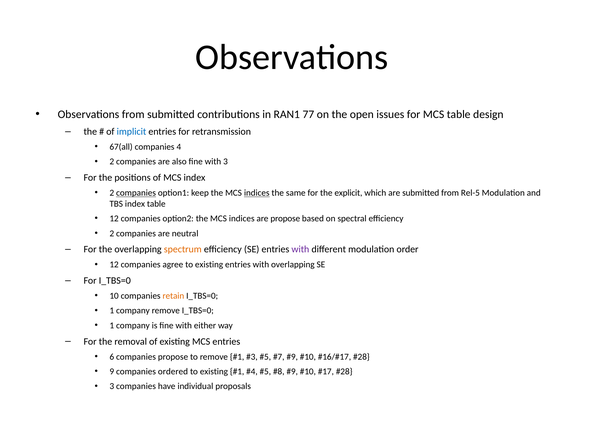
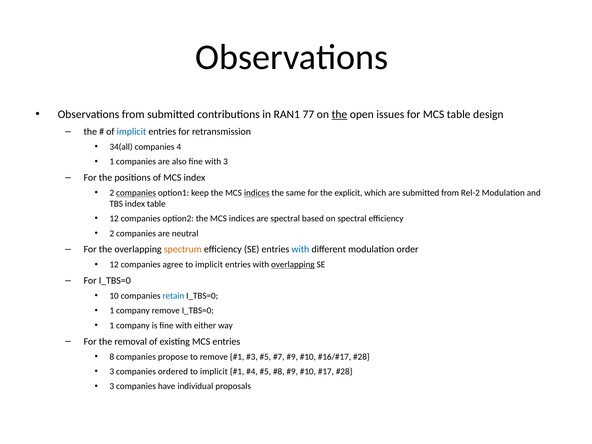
the underline: none -> present (339, 114)
67(all: 67(all -> 34(all (121, 147)
2: 2 -> 1 (112, 162)
Rel-5: Rel-5 -> Rel-2 (470, 193)
are propose: propose -> spectral (285, 219)
with colour: purple -> blue (300, 249)
agree to existing: existing -> implicit (209, 265)
overlapping underline: none -> present (293, 265)
retain colour: orange -> blue (173, 296)
6: 6 -> 8 (112, 357)
9: 9 -> 3 (112, 372)
existing: existing -> implicit (214, 372)
